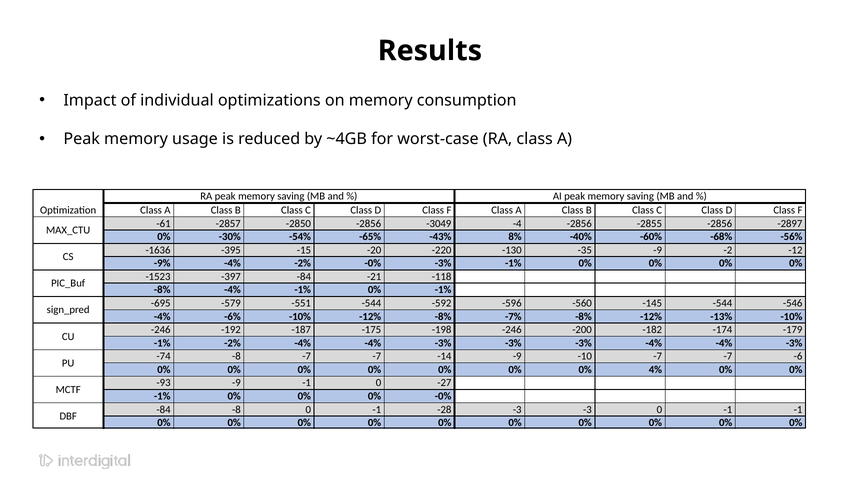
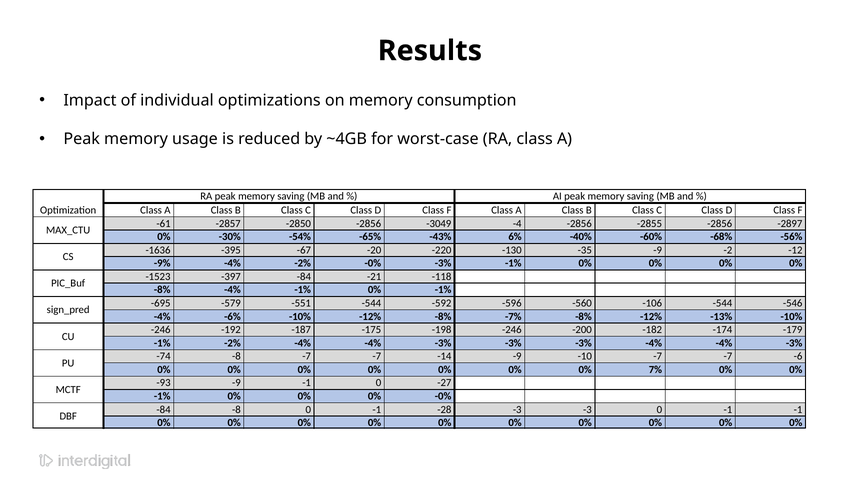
8%: 8% -> 6% (515, 237)
-15: -15 -> -67 (304, 250)
-145: -145 -> -106 (652, 303)
4%: 4% -> 7% (655, 369)
